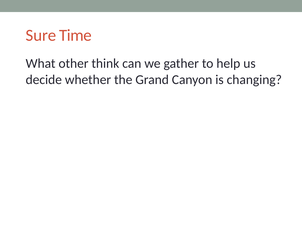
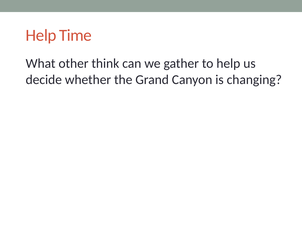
Sure: Sure -> Help (41, 35)
